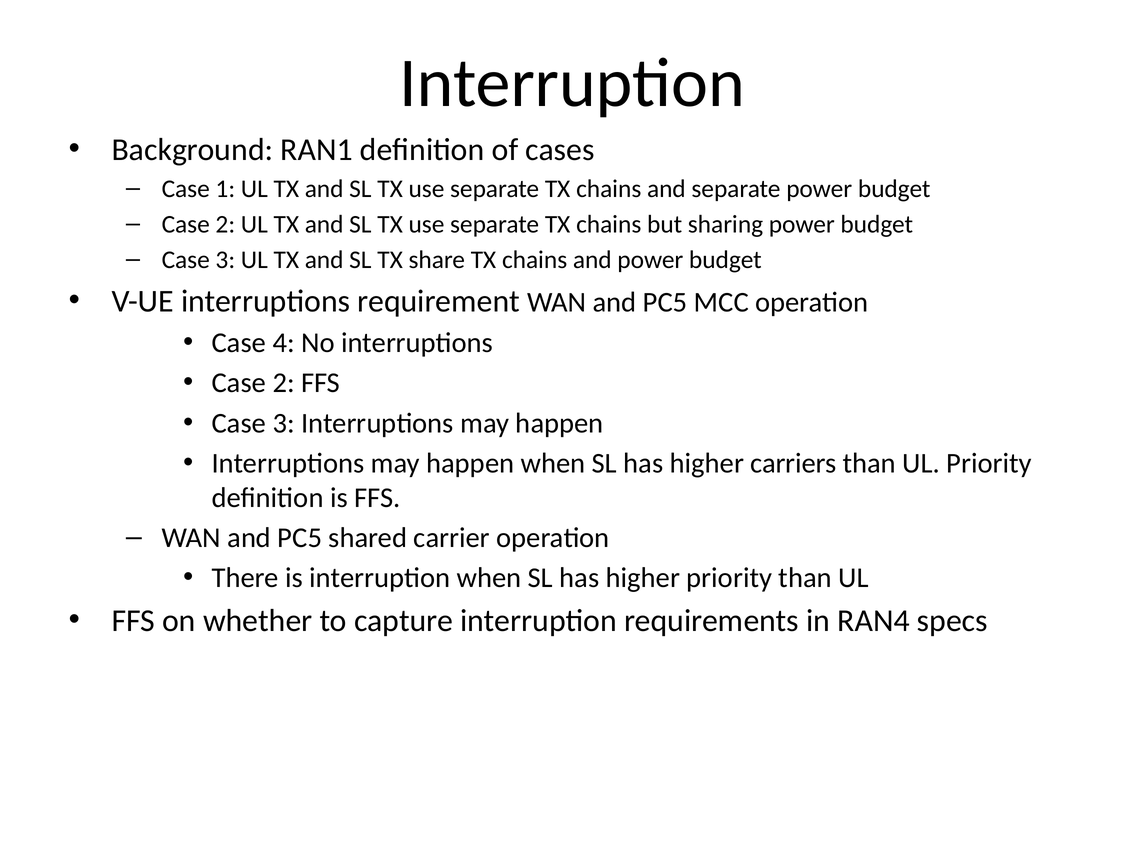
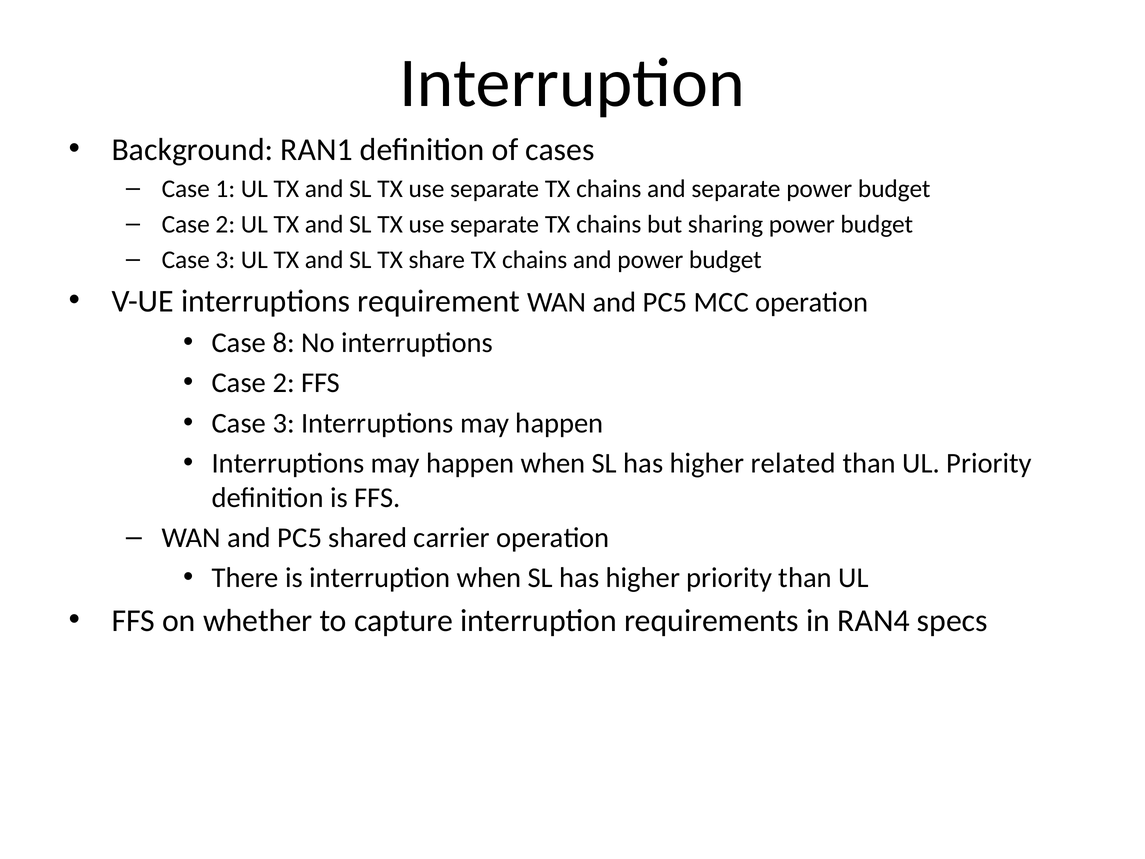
4: 4 -> 8 (284, 343)
carriers: carriers -> related (793, 463)
